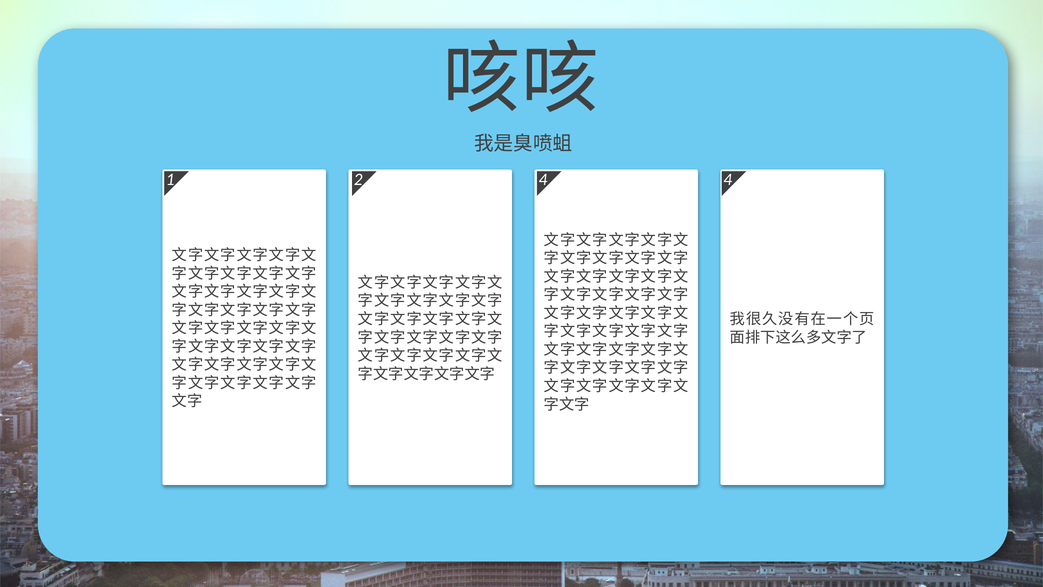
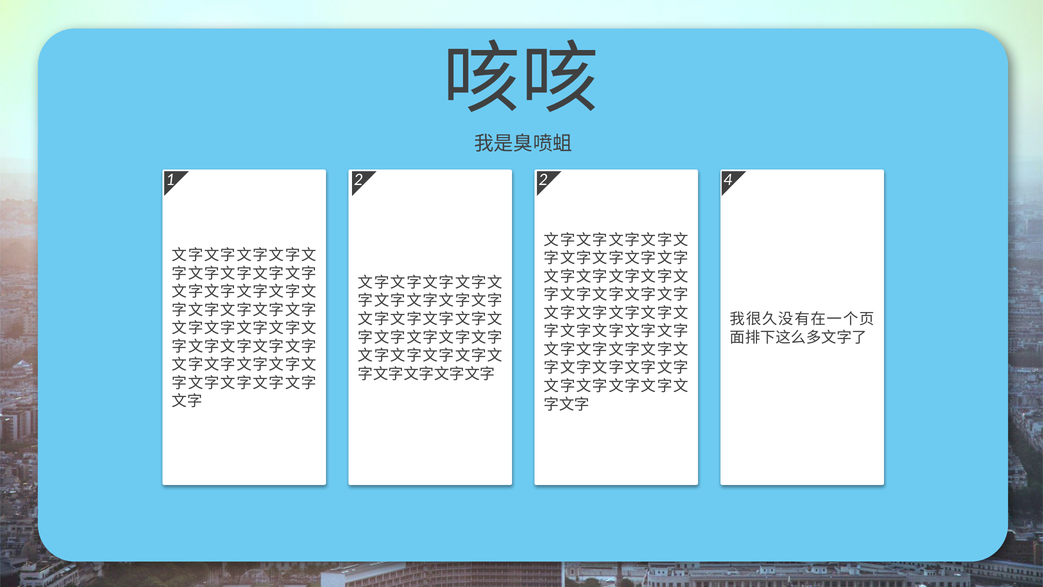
2 4: 4 -> 2 (543, 179)
